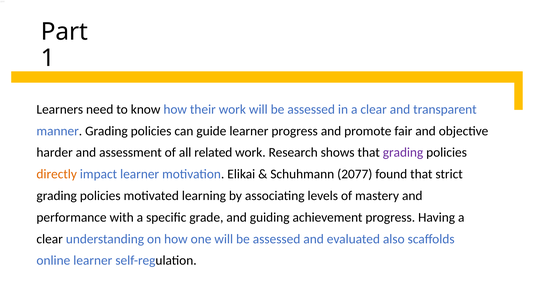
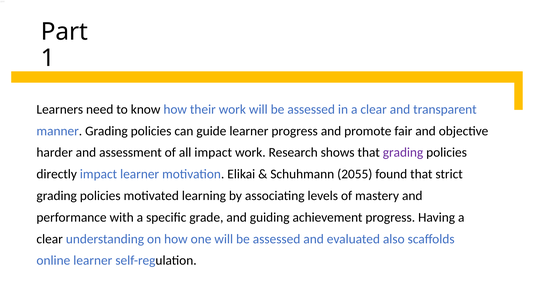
all related: related -> impact (213, 153)
directly colour: orange -> black (57, 174)
2077: 2077 -> 2055 (355, 174)
